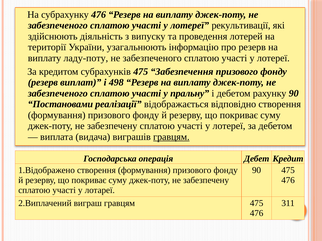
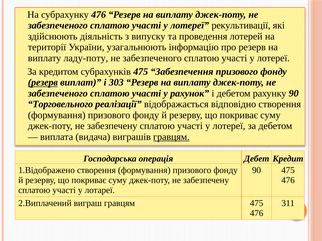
резерв underline: none -> present (43, 83)
498: 498 -> 303 (116, 83)
пральну: пральну -> рахунок (190, 94)
Постановами: Постановами -> Торговельного (60, 104)
